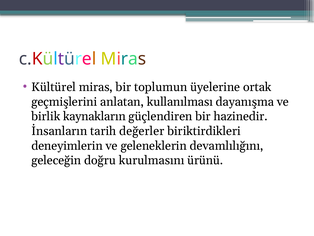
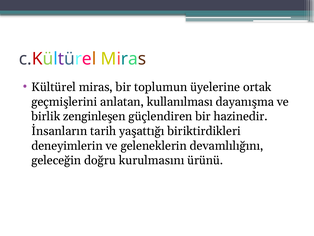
kaynakların: kaynakların -> zenginleşen (94, 116)
değerler: değerler -> yaşattığı (142, 131)
